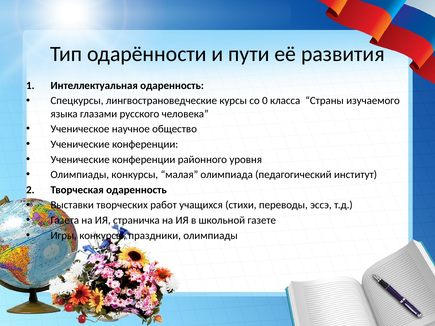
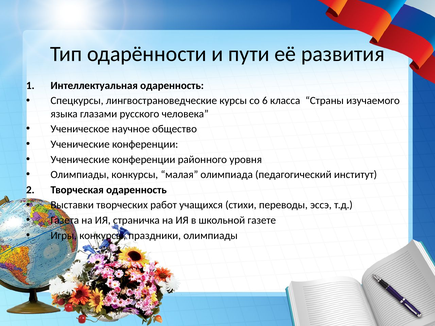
0: 0 -> 6 (265, 101)
